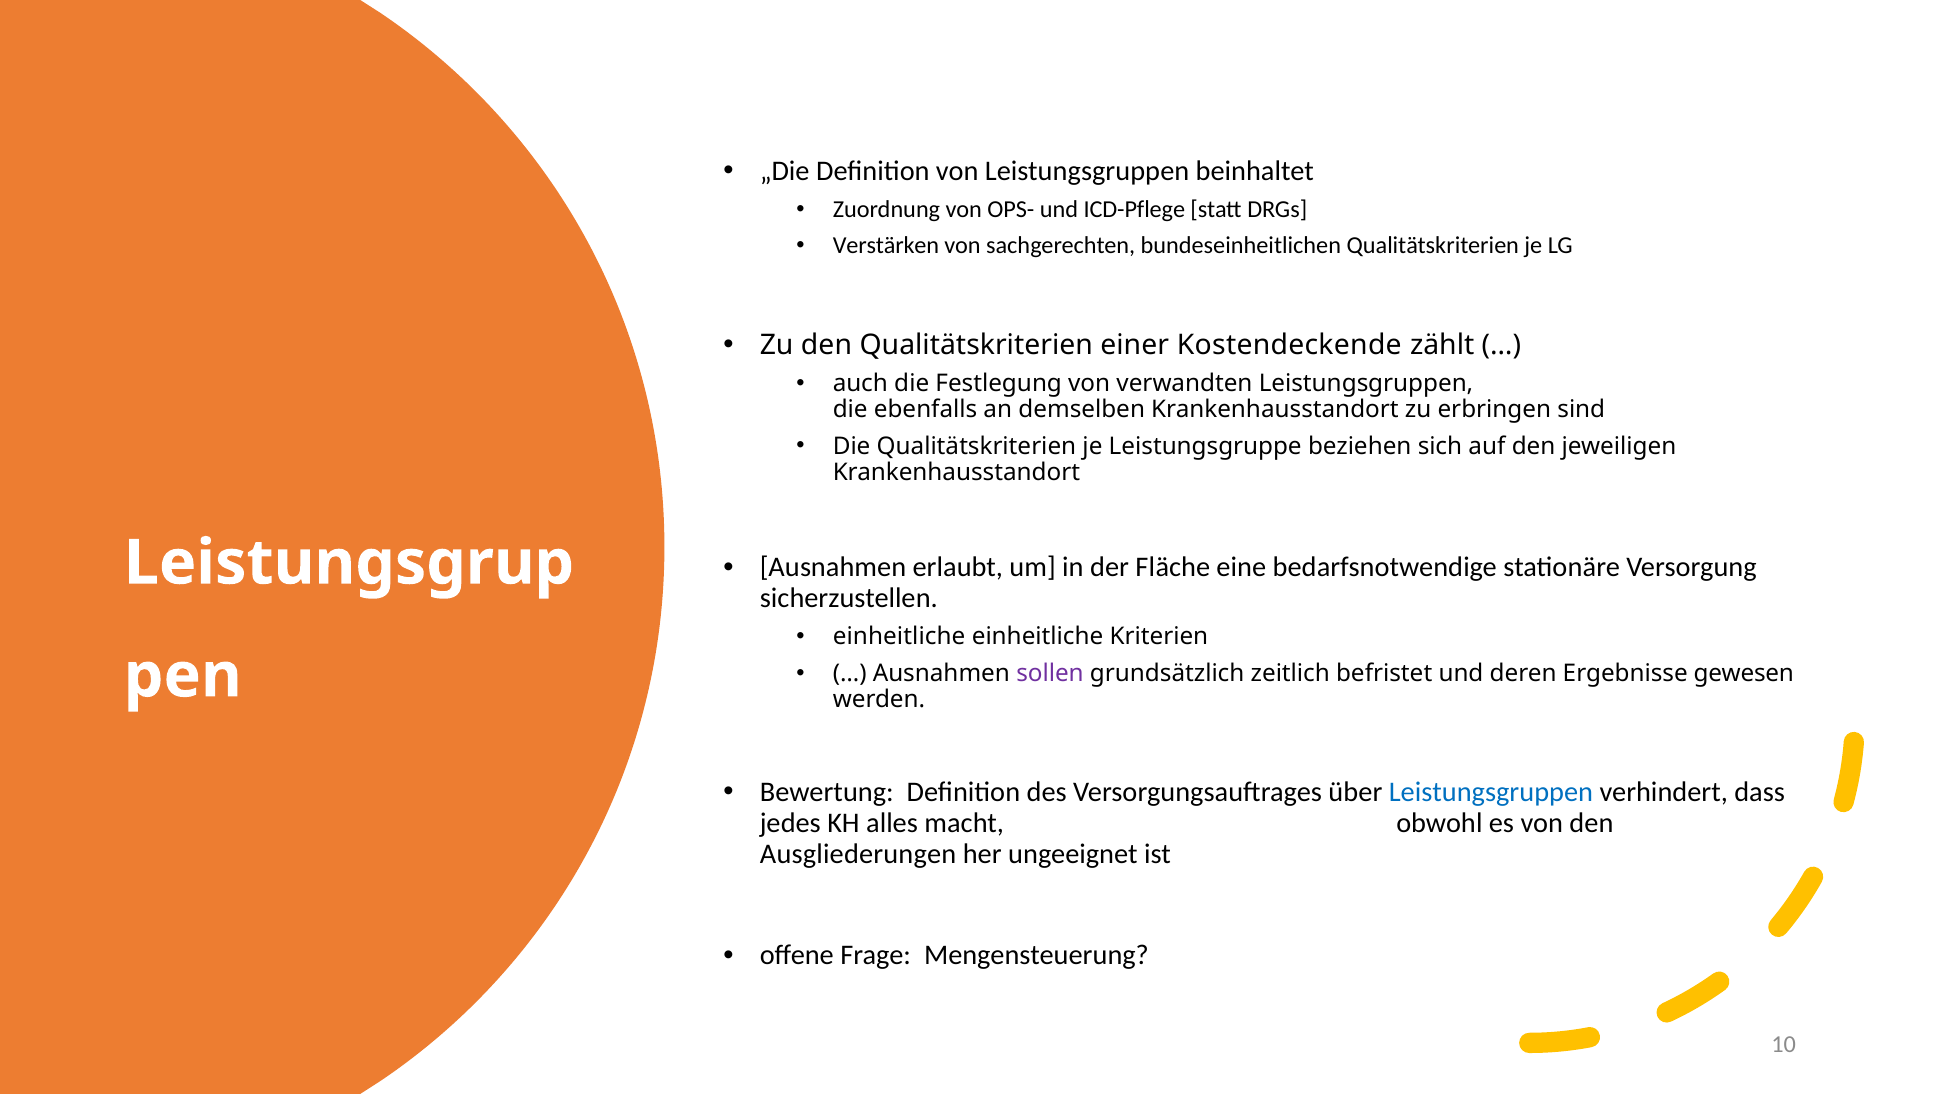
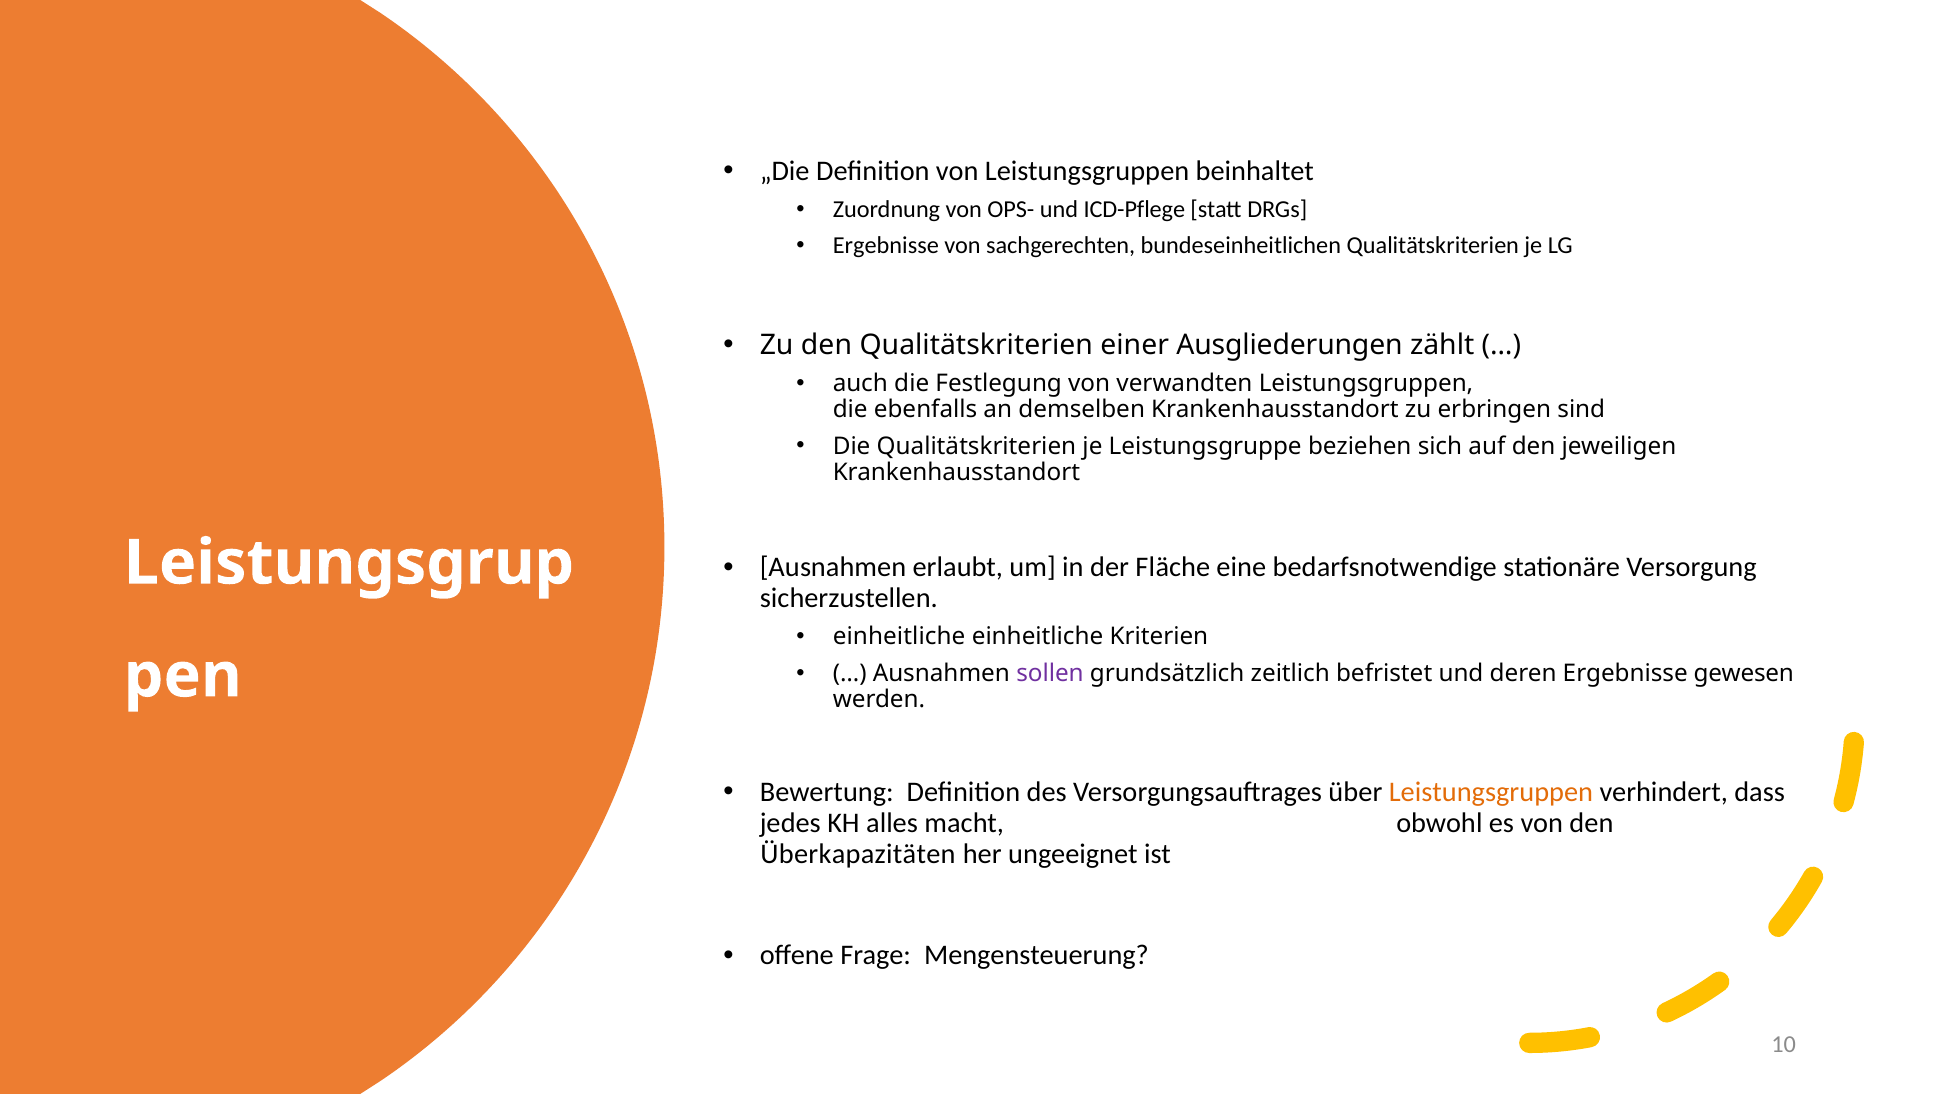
Verstärken: Verstärken -> Ergebnisse (886, 246)
Kostendeckende: Kostendeckende -> Ausgliederungen (1290, 345)
Leistungsgruppen colour: blue -> orange (1491, 792)
Ausgliederungen: Ausgliederungen -> Überkapazitäten (858, 853)
